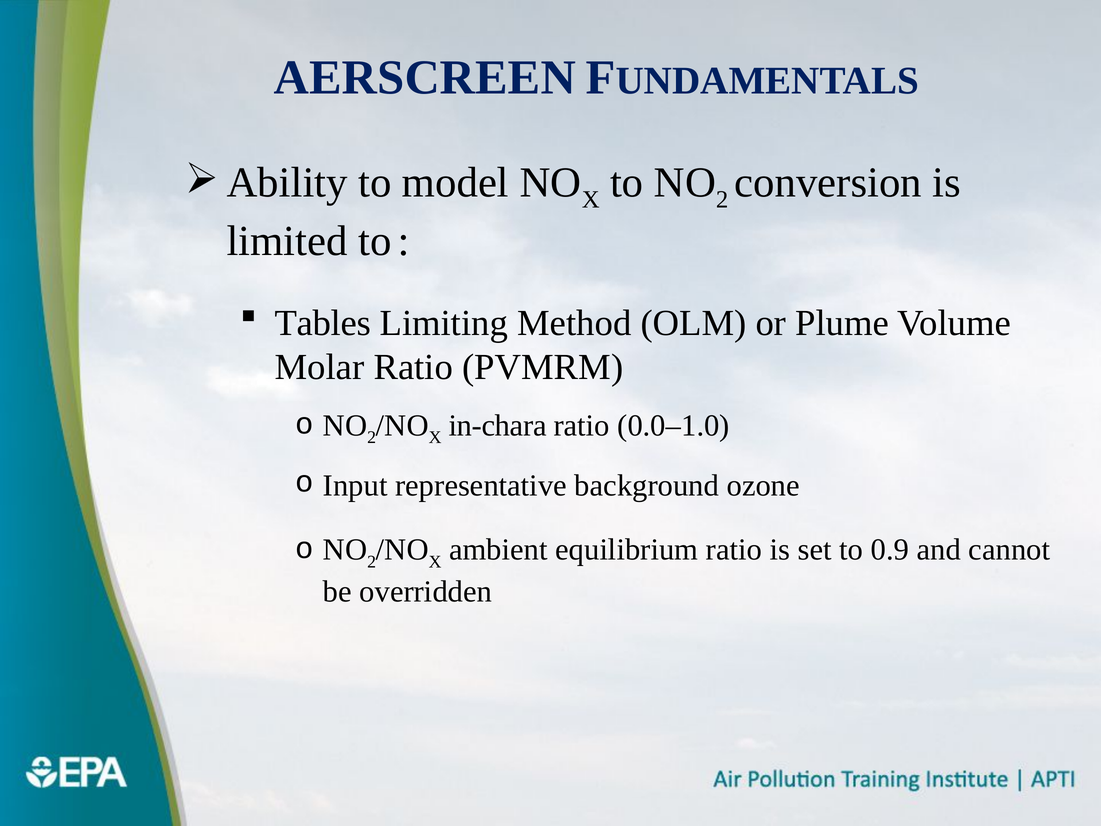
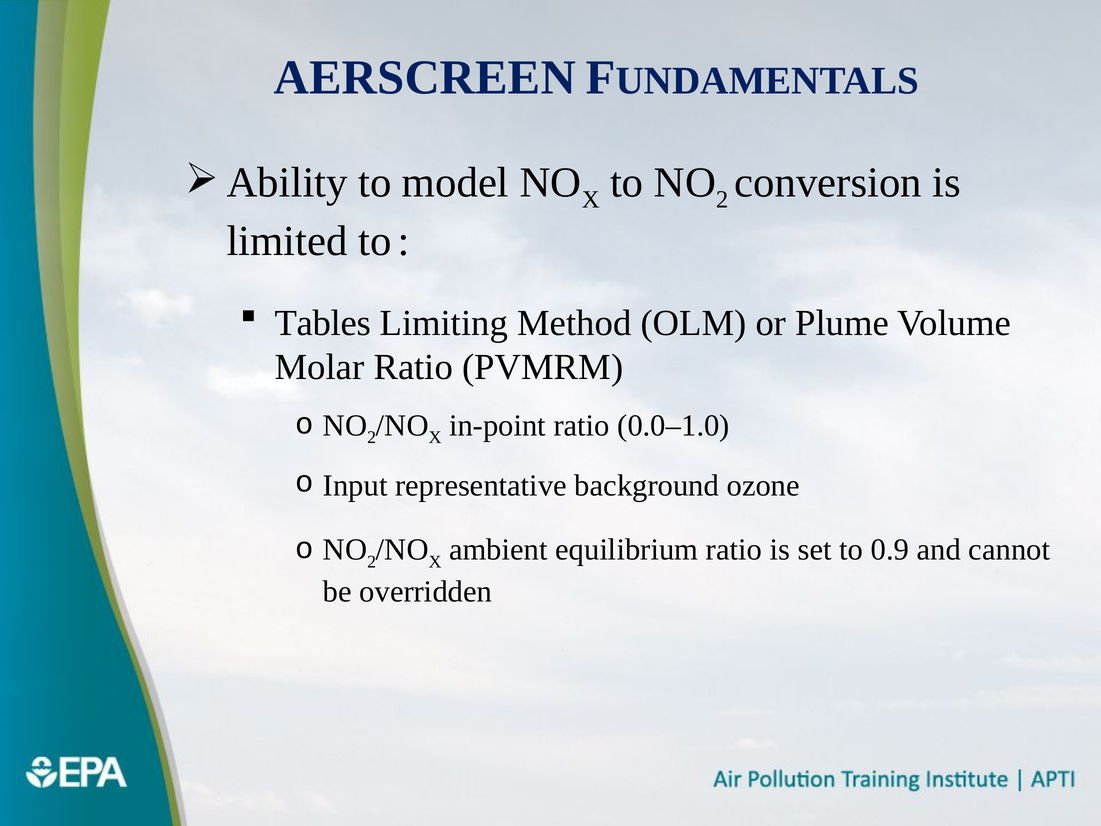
in-chara: in-chara -> in-point (497, 425)
